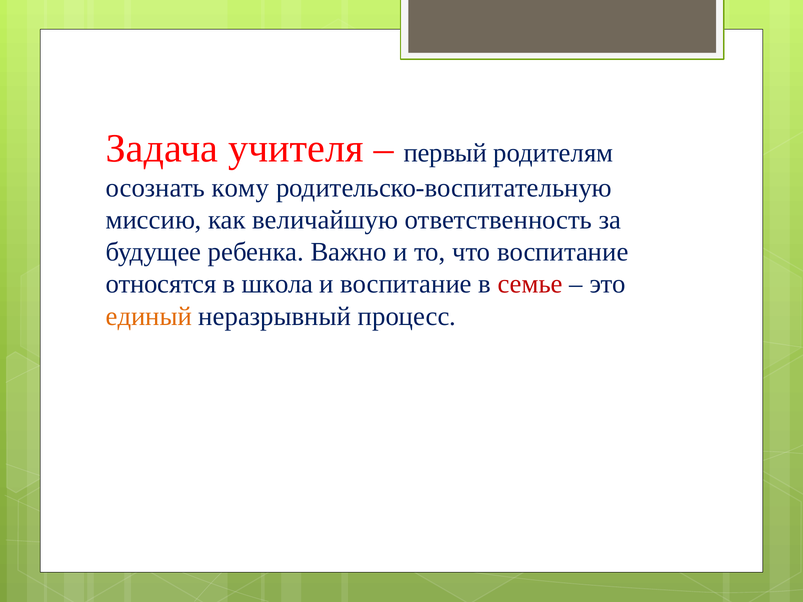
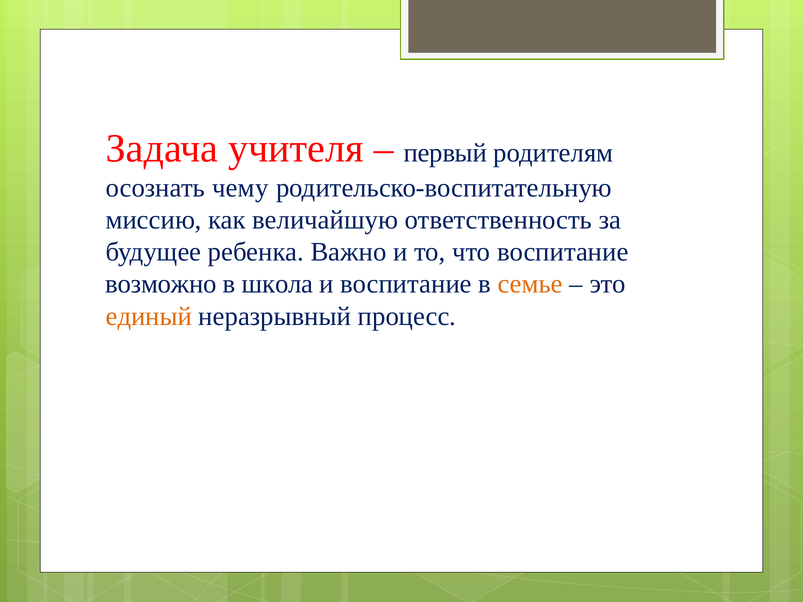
кому: кому -> чему (240, 188)
относятся: относятся -> возможно (161, 284)
семье colour: red -> orange (530, 284)
